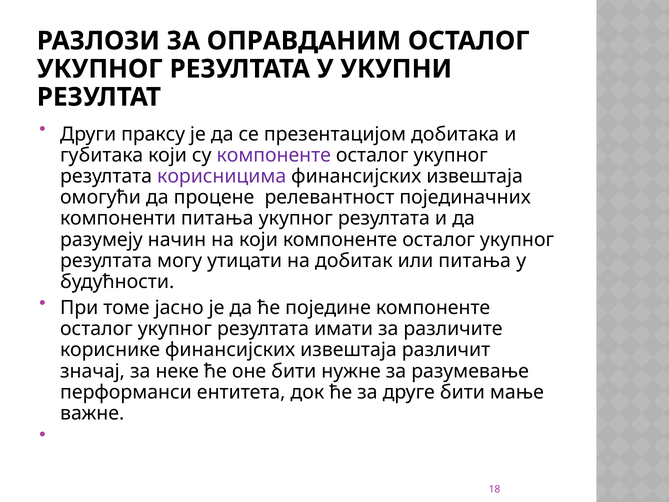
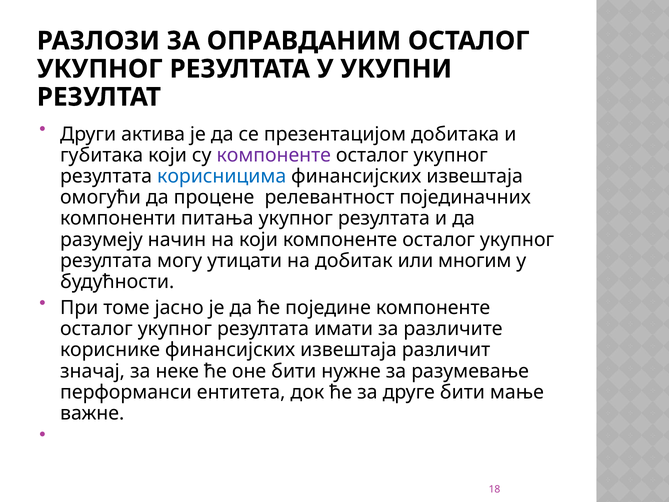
праксу: праксу -> актива (153, 134)
корисницима colour: purple -> blue (222, 176)
или питања: питања -> многим (475, 261)
